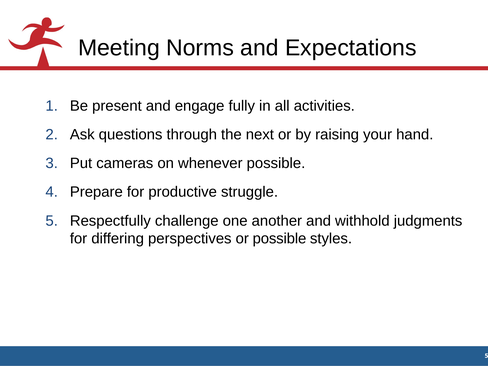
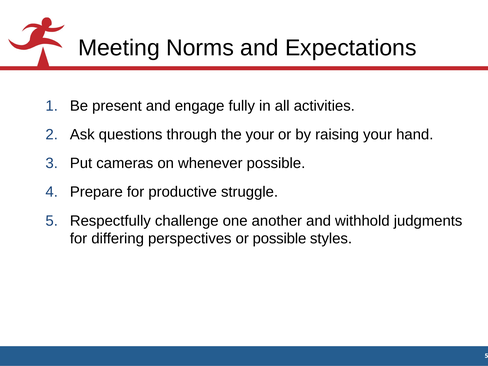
the next: next -> your (260, 135)
